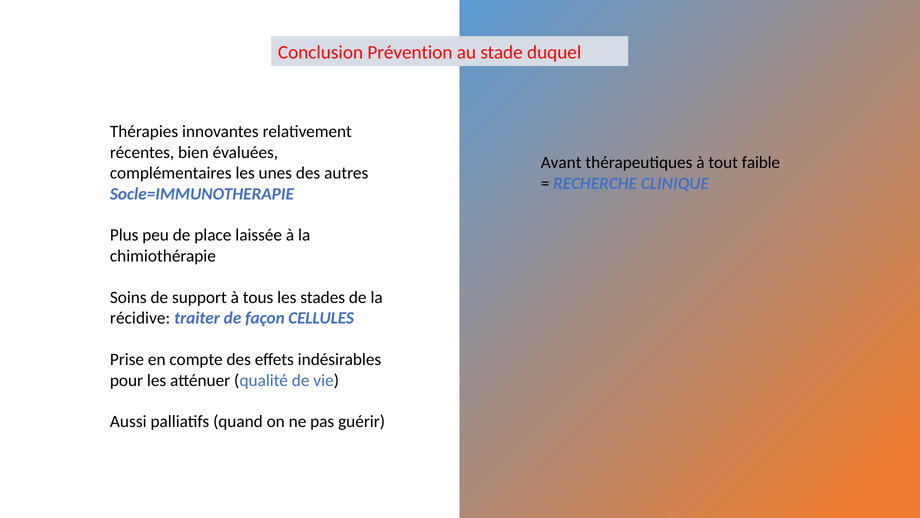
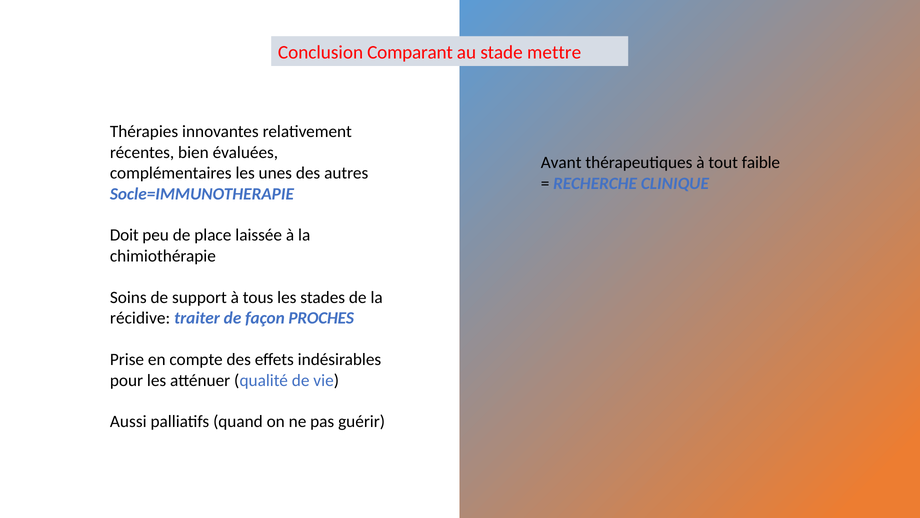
Prévention: Prévention -> Comparant (410, 52)
duquel: duquel -> mettre (554, 52)
Plus: Plus -> Doit (124, 235)
CELLULES: CELLULES -> PROCHES (321, 318)
